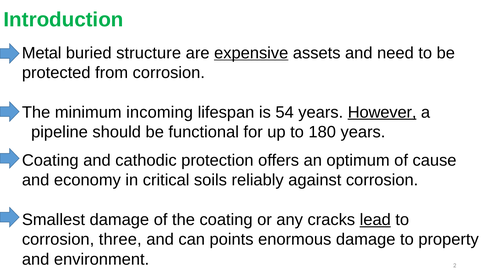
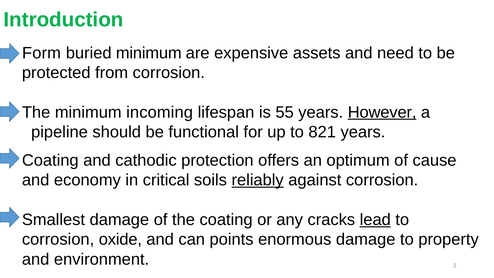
Metal: Metal -> Form (42, 53)
buried structure: structure -> minimum (149, 53)
expensive underline: present -> none (251, 53)
54: 54 -> 55 (285, 112)
180: 180 -> 821 (322, 132)
reliably underline: none -> present (258, 180)
three: three -> oxide (120, 239)
